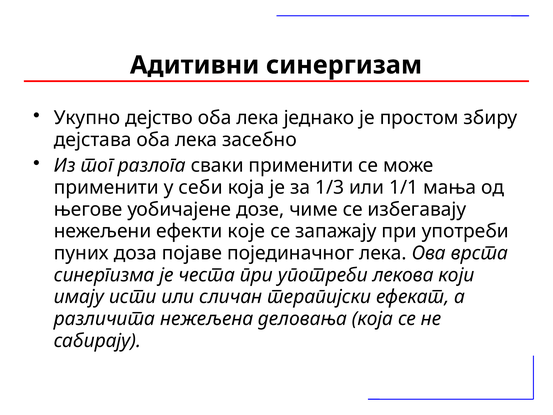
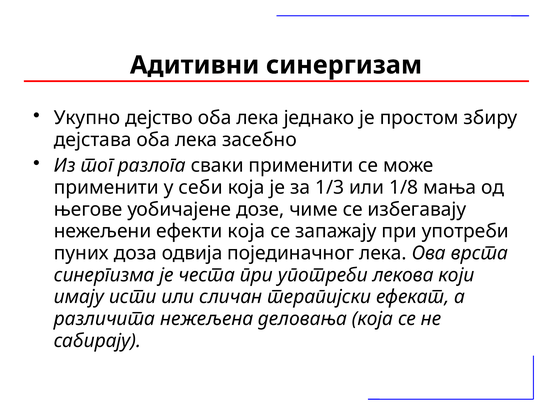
1/1: 1/1 -> 1/8 (404, 187)
ефекти које: које -> која (246, 231)
појаве: појаве -> одвија (192, 253)
